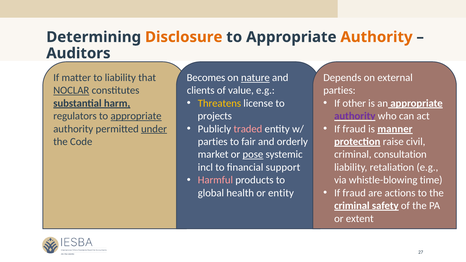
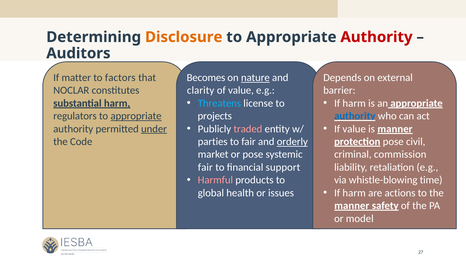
Authority colour: orange -> red (377, 37)
to liability: liability -> factors (120, 78)
NOCLAR underline: present -> none (71, 90)
clients: clients -> clarity (201, 90)
parties: parties -> barrier (339, 90)
Threatens colour: yellow -> light blue (219, 103)
other: other -> harm (354, 103)
authority colour: purple -> blue (355, 116)
fraud: fraud -> value (354, 129)
orderly underline: none -> present (292, 142)
protection raise: raise -> pose (393, 142)
pose underline: present -> none (253, 155)
consultation: consultation -> commission (400, 155)
incl: incl -> fair (205, 167)
fraud: fraud -> harm (354, 193)
or entity: entity -> issues (281, 193)
criminal: criminal -> manner (352, 206)
extent: extent -> model (360, 219)
